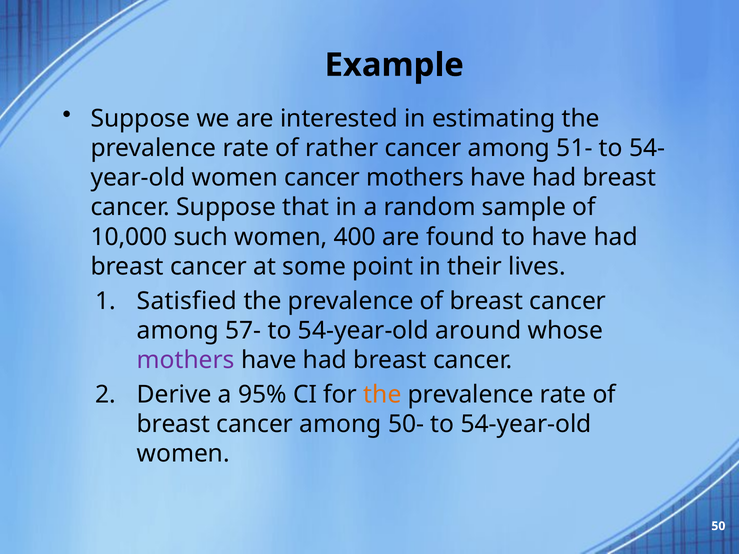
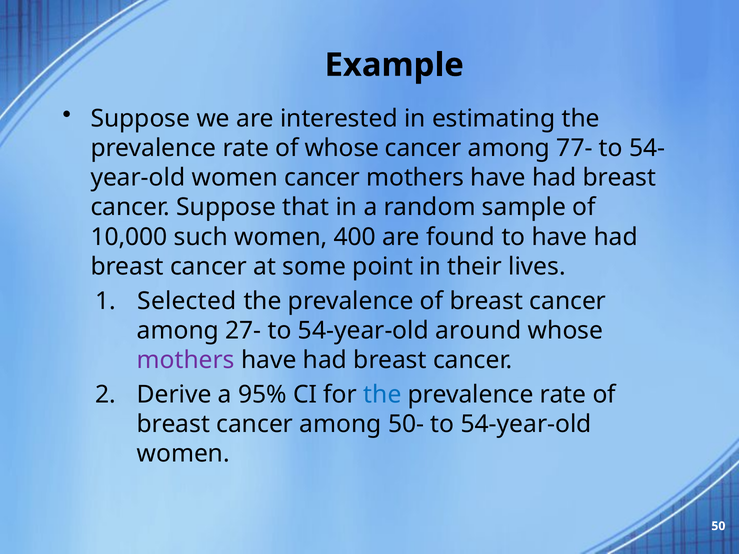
of rather: rather -> whose (342, 148)
51-: 51- -> 77- (575, 148)
Satisfied: Satisfied -> Selected (187, 301)
57-: 57- -> 27- (243, 331)
the colour: orange -> blue (382, 395)
